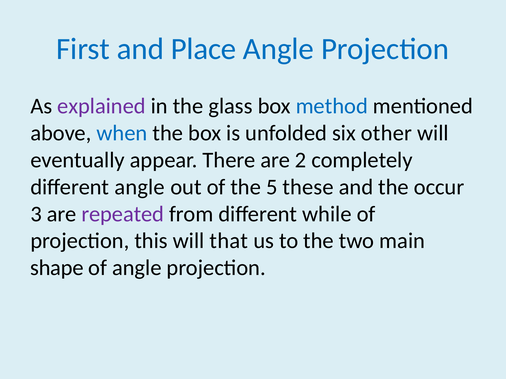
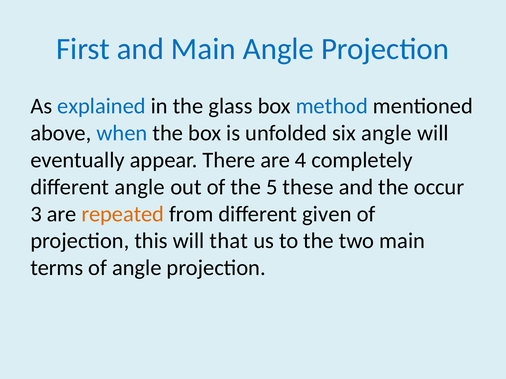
and Place: Place -> Main (203, 49)
explained colour: purple -> blue (101, 106)
six other: other -> angle (386, 133)
2: 2 -> 4 (301, 160)
repeated colour: purple -> orange (123, 214)
while: while -> given (327, 214)
shape: shape -> terms (57, 268)
